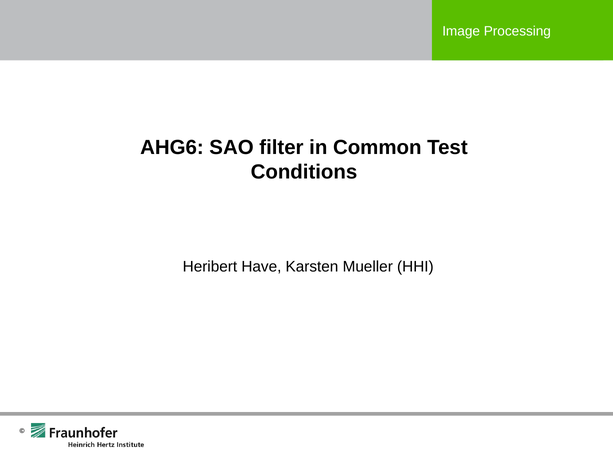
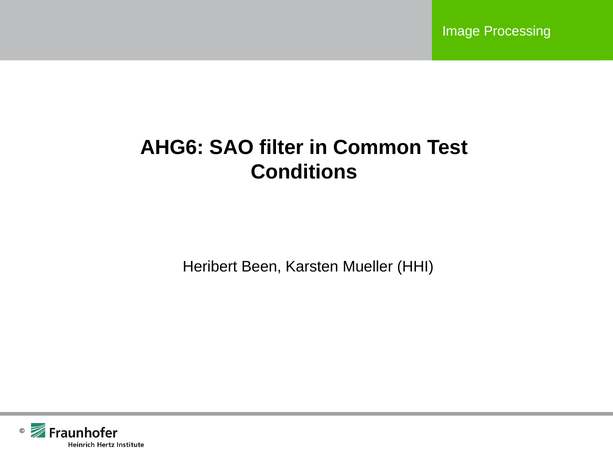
Have: Have -> Been (261, 267)
